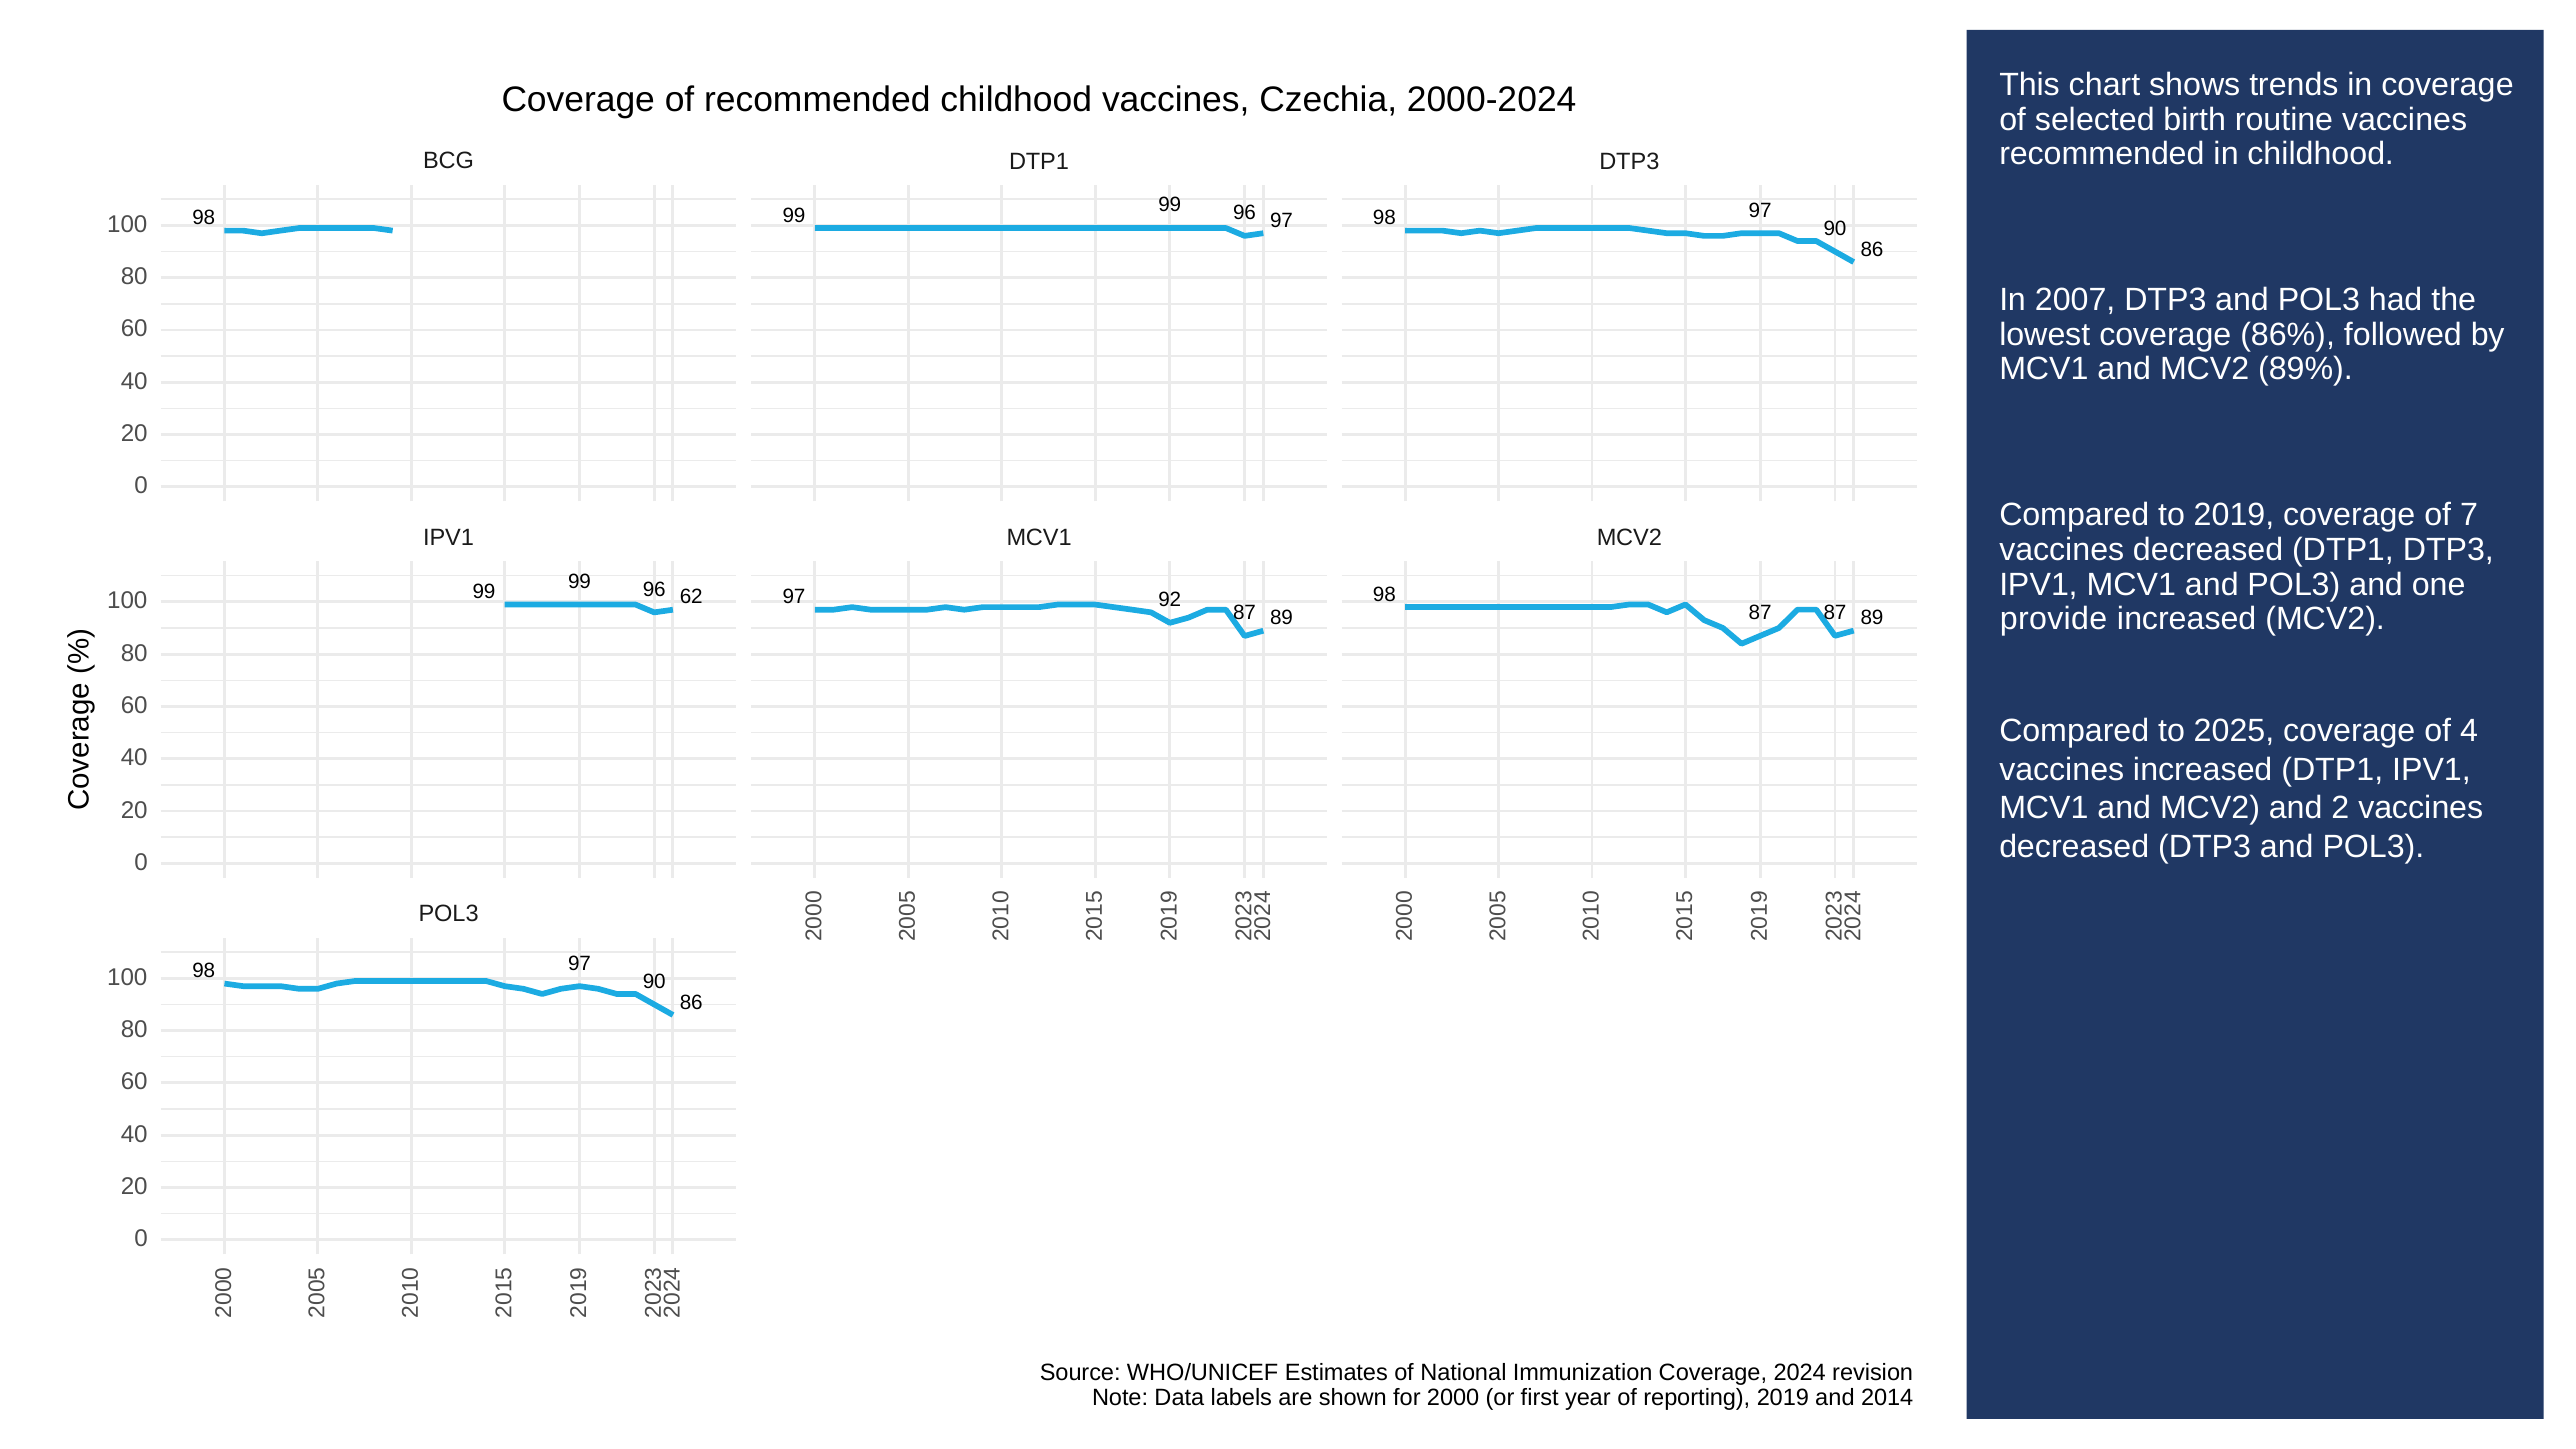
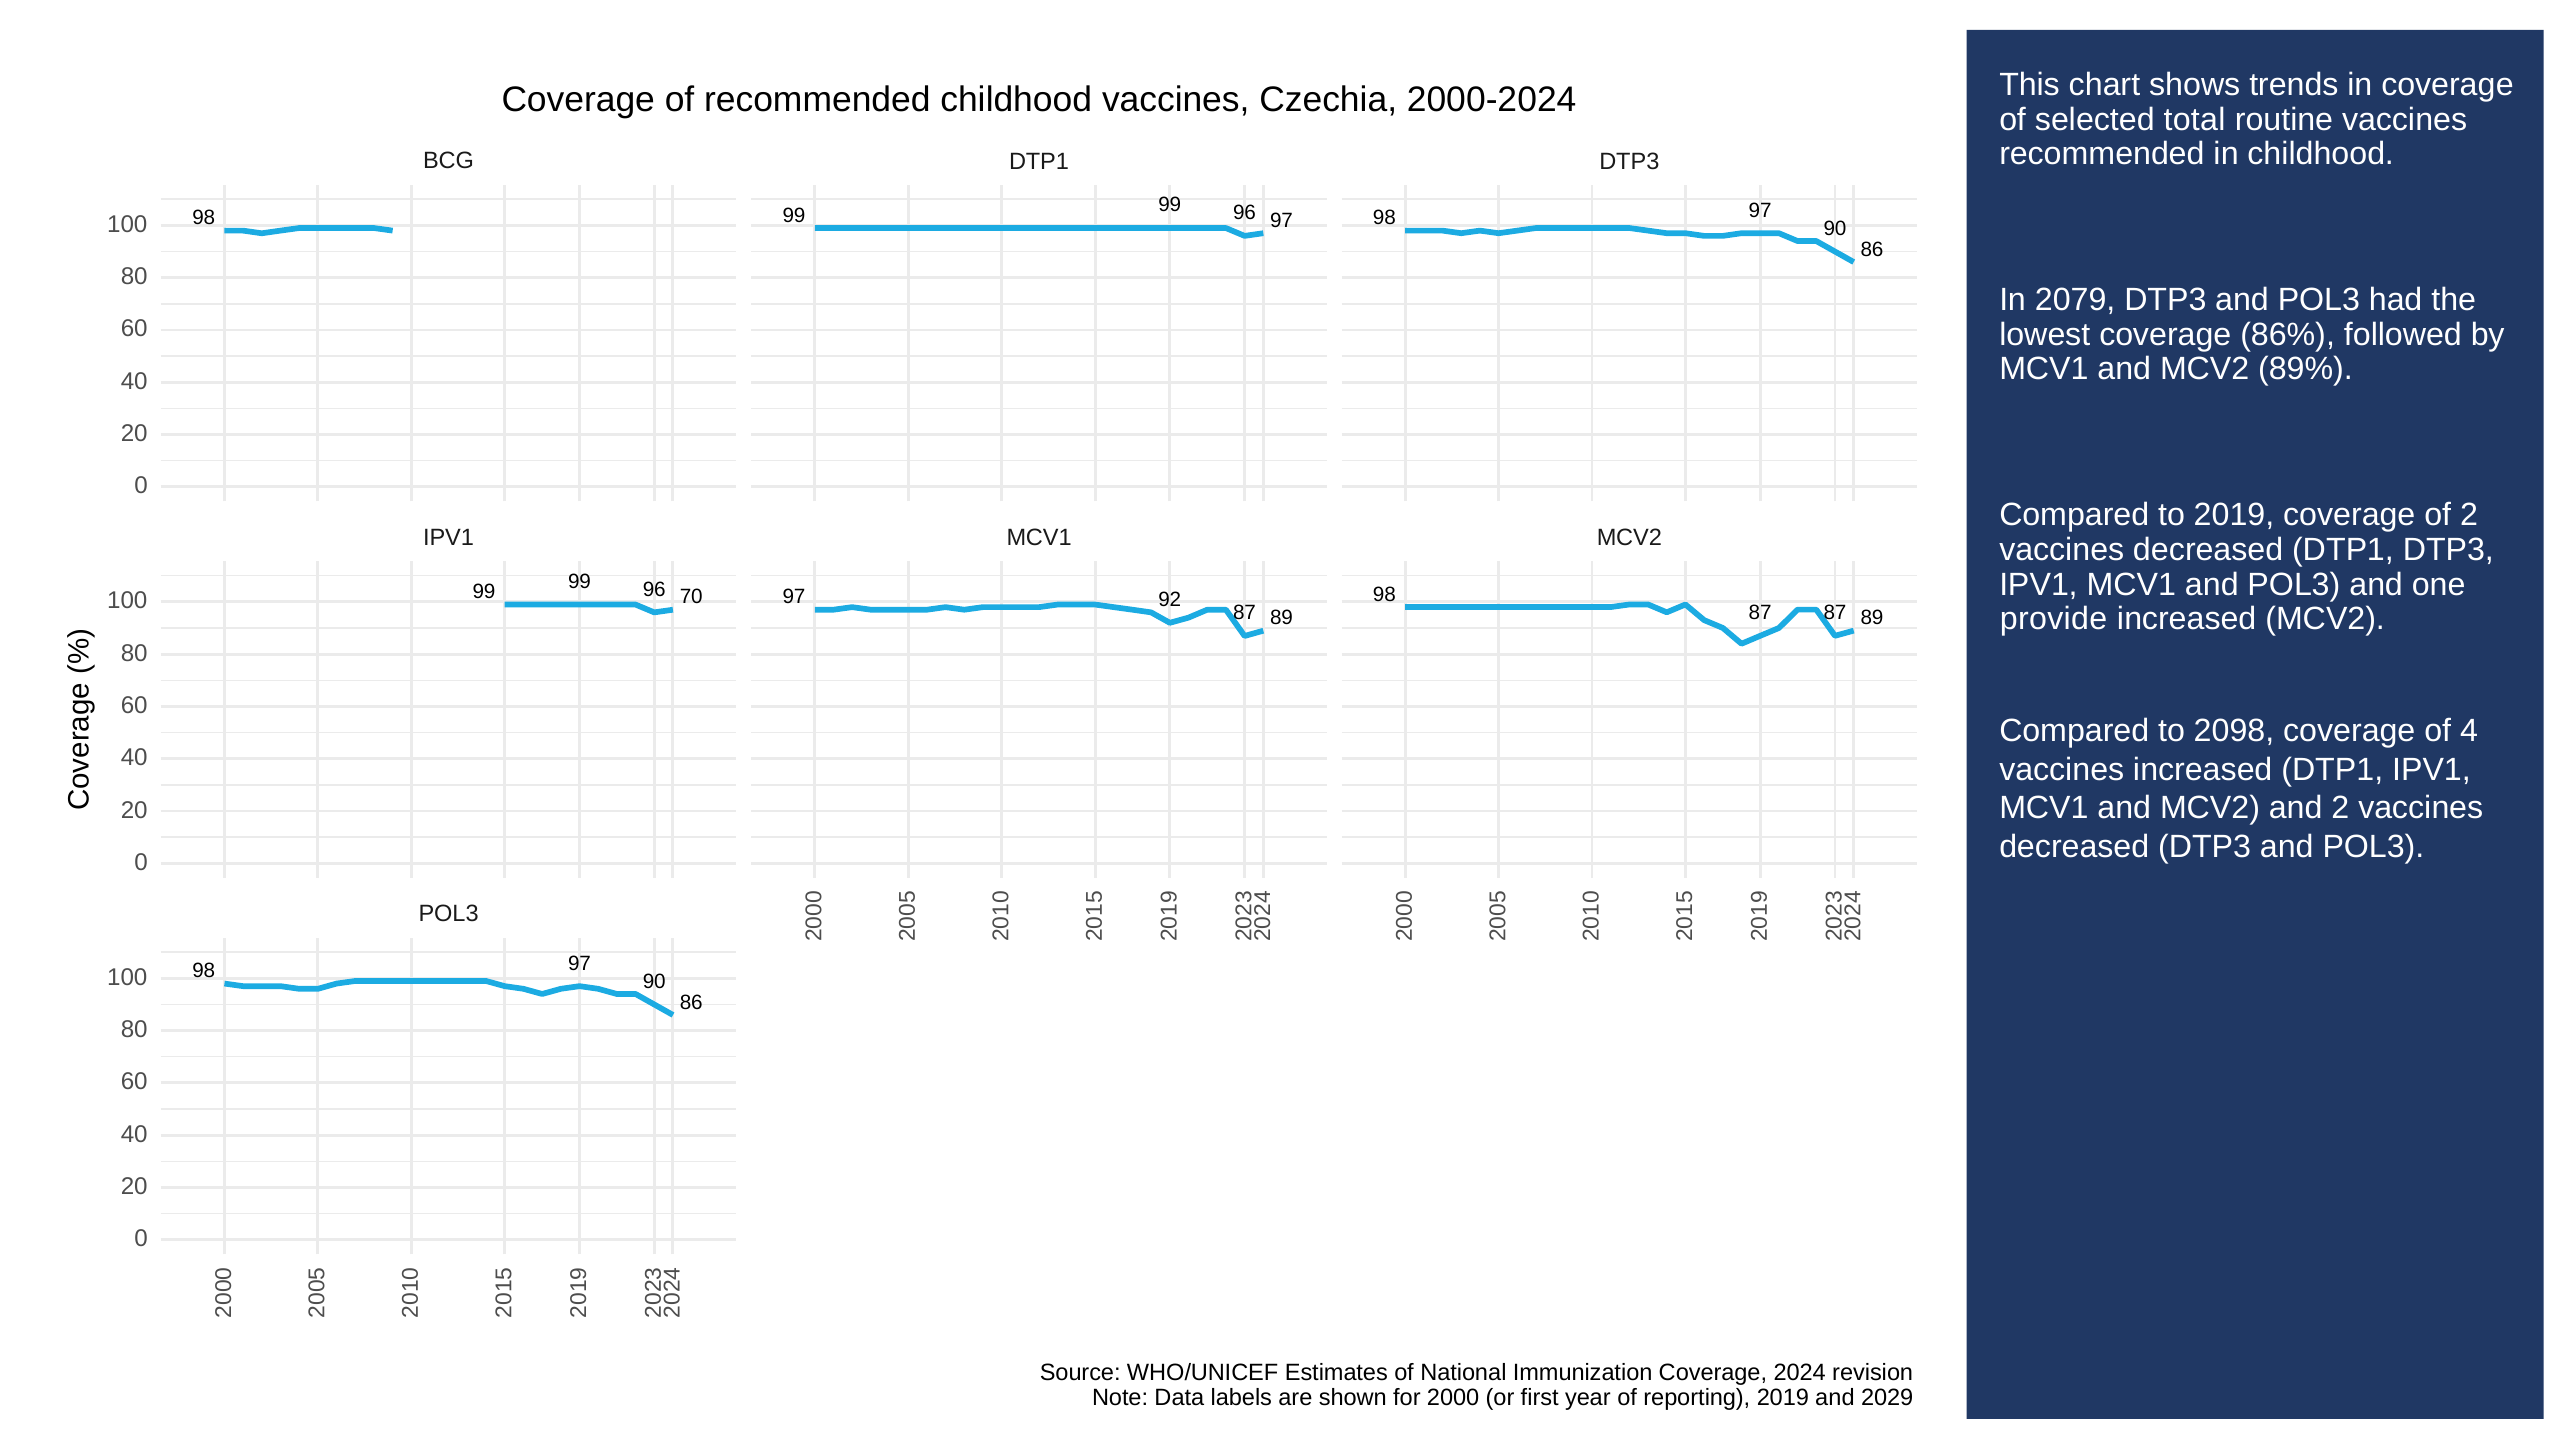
birth: birth -> total (2195, 119)
2007: 2007 -> 2079 (2075, 300)
of 7: 7 -> 2 (2469, 515)
62: 62 -> 70 (691, 597)
2025: 2025 -> 2098 (2234, 731)
2014: 2014 -> 2029 (1887, 1398)
